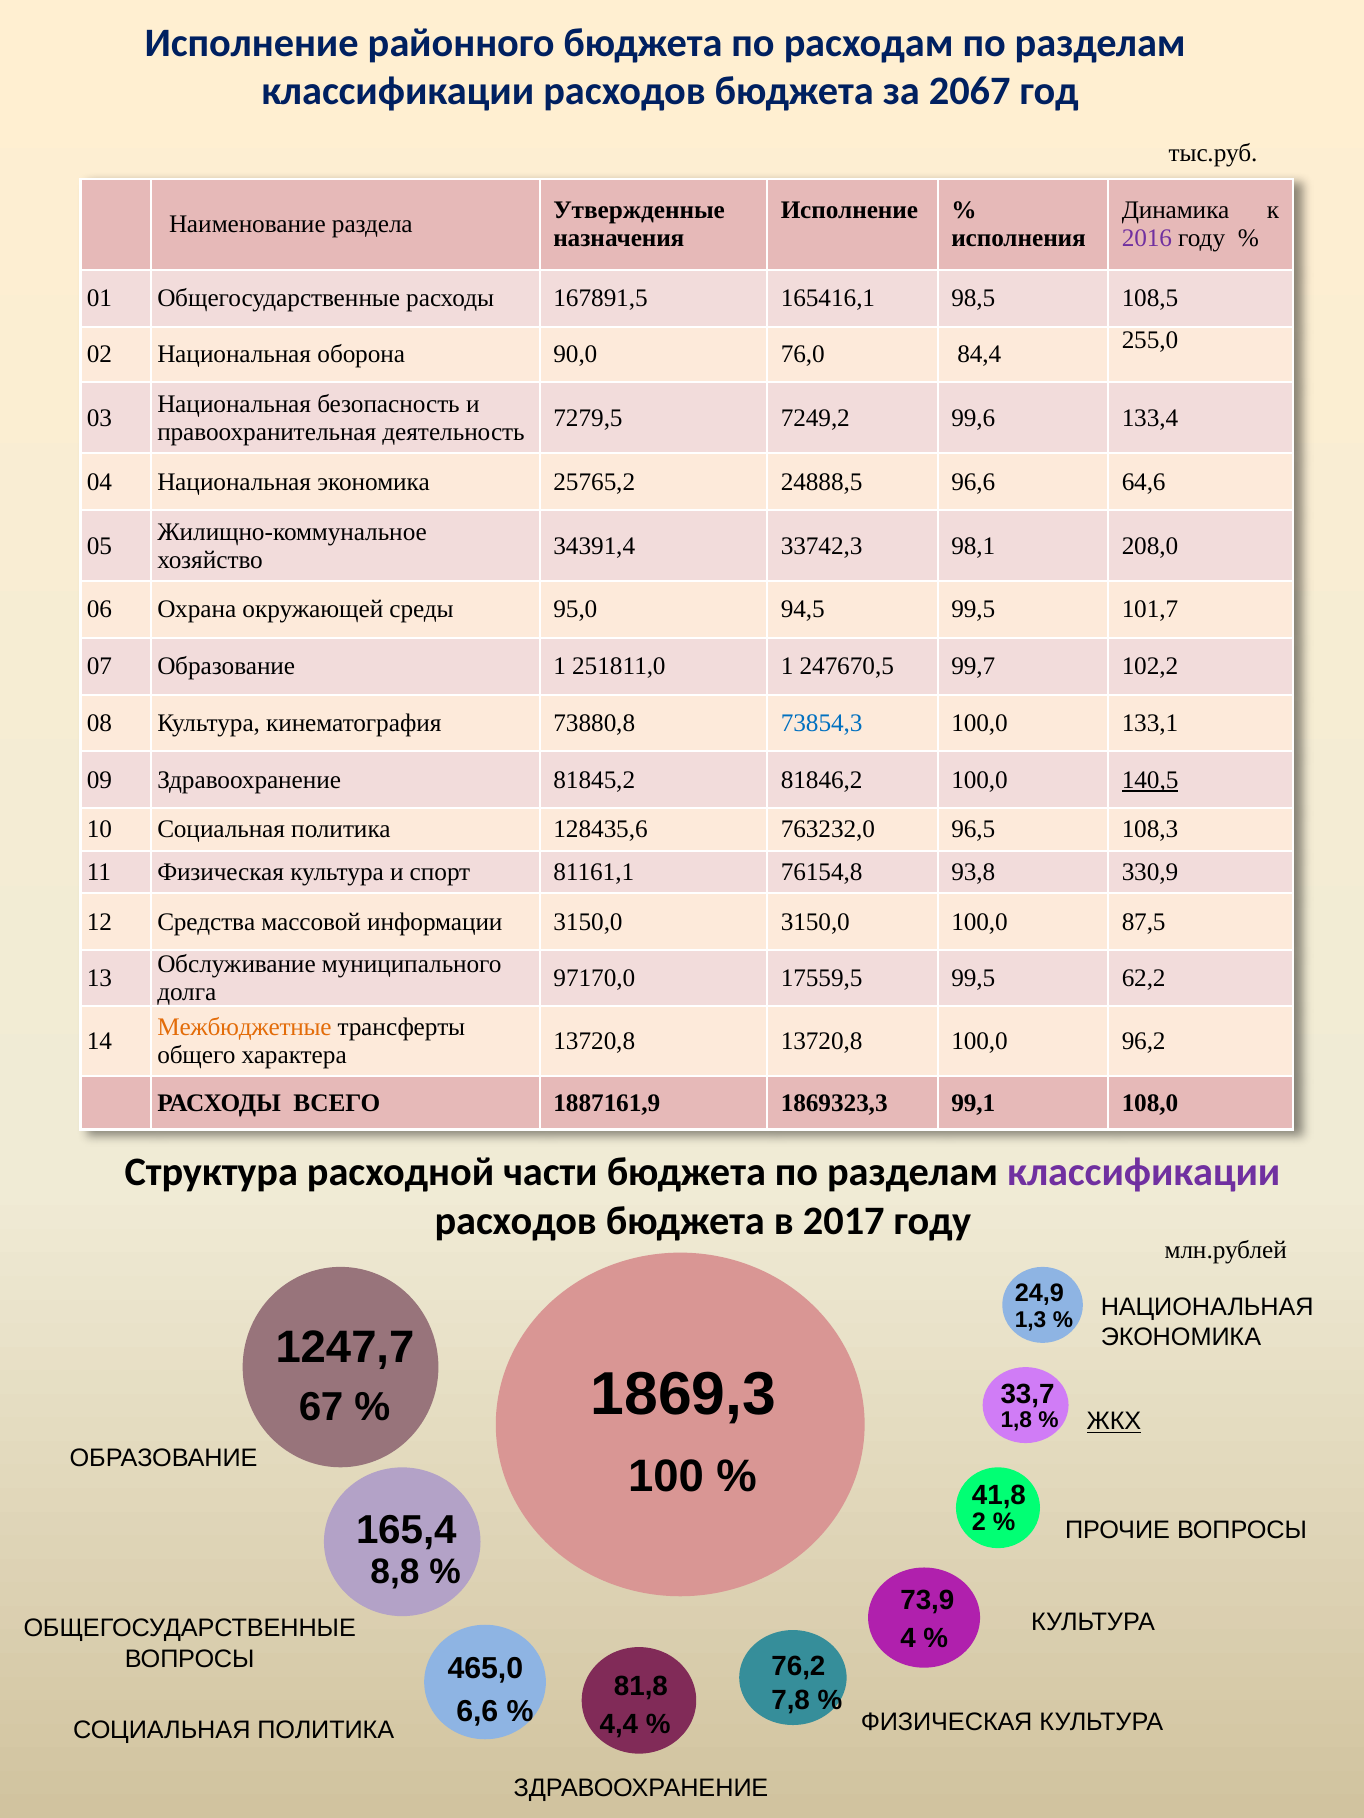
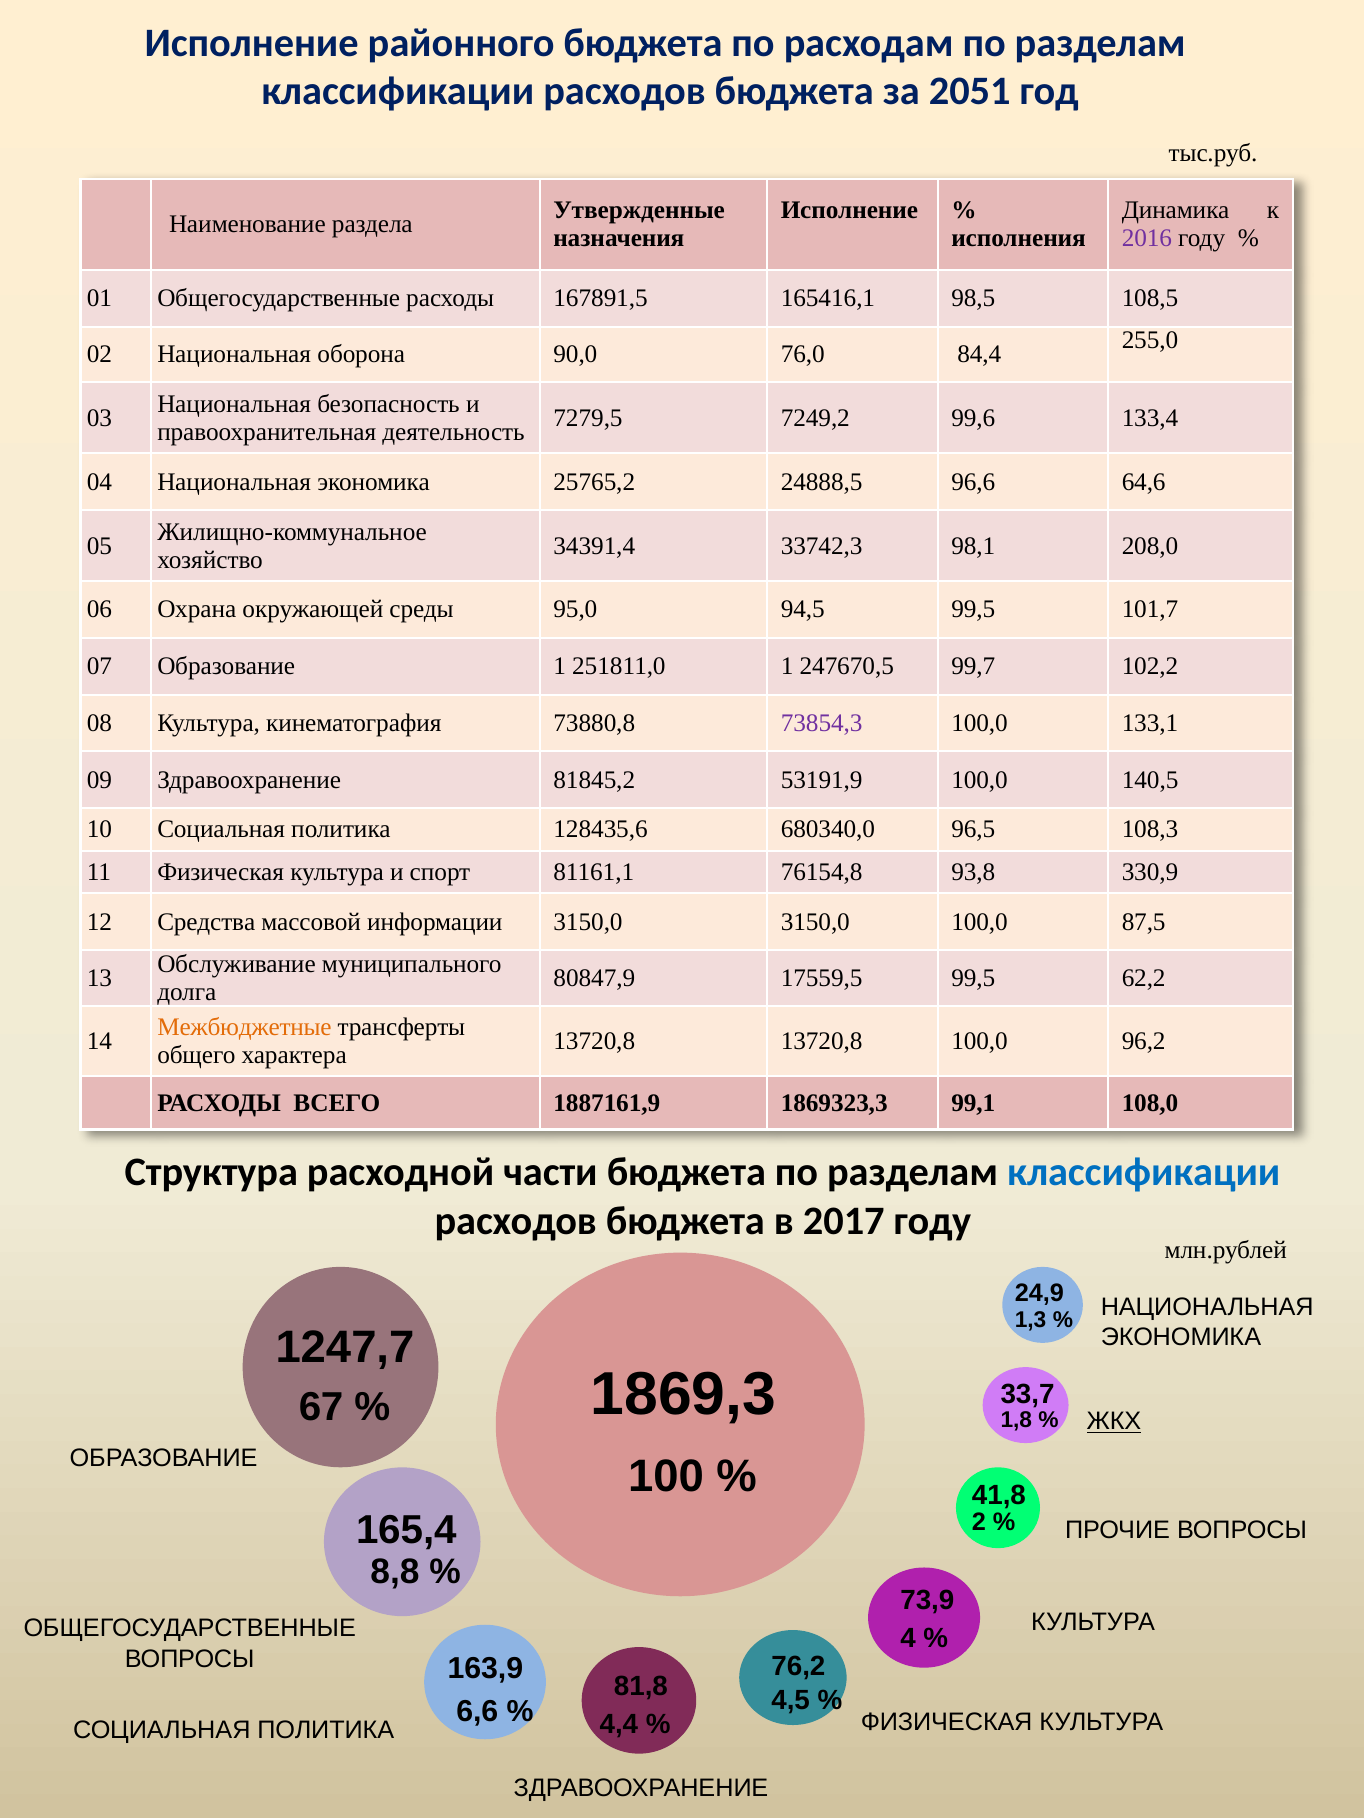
2067: 2067 -> 2051 (970, 91)
73854,3 colour: blue -> purple (822, 723)
81846,2: 81846,2 -> 53191,9 (822, 780)
140,5 underline: present -> none (1150, 780)
763232,0: 763232,0 -> 680340,0 (828, 830)
97170,0: 97170,0 -> 80847,9 (594, 978)
классификации colour: purple -> blue (1144, 1173)
465,0: 465,0 -> 163,9 (485, 1669)
7,8: 7,8 -> 4,5 (791, 1701)
